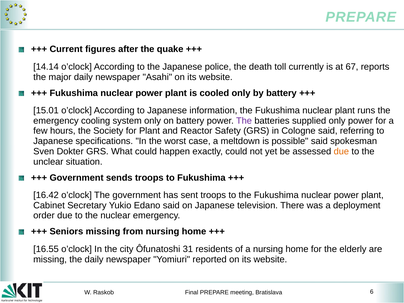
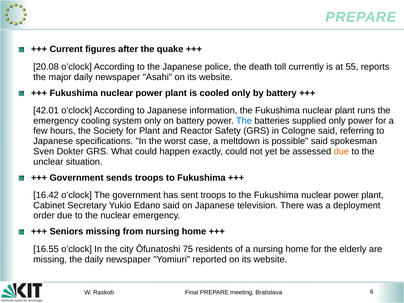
14.14: 14.14 -> 20.08 (46, 67)
67: 67 -> 55 (352, 67)
15.01: 15.01 -> 42.01 (46, 110)
The colour: purple -> blue (244, 121)
31: 31 -> 75 (188, 249)
